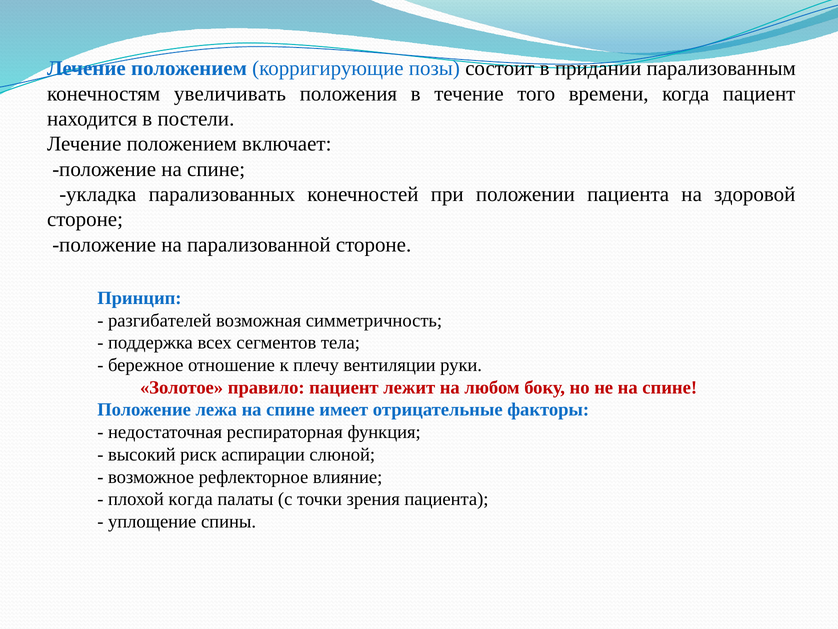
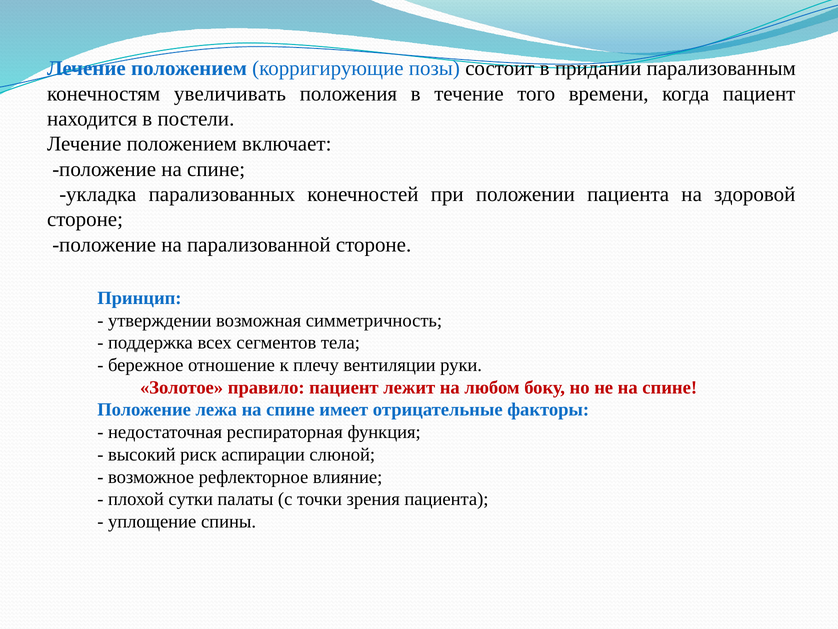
разгибателей: разгибателей -> утверждении (160, 320)
плохой когда: когда -> сутки (191, 499)
